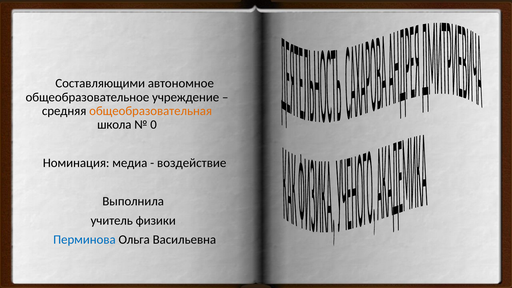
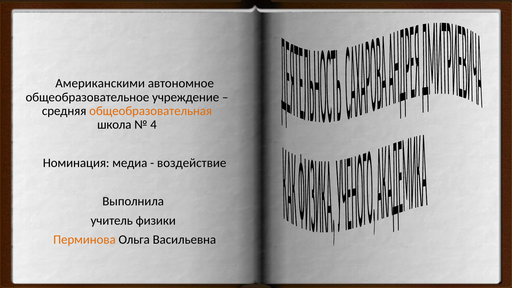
Составляющими: Составляющими -> Американскими (100, 83)
0: 0 -> 4 (154, 125)
Перминова colour: blue -> orange (84, 240)
